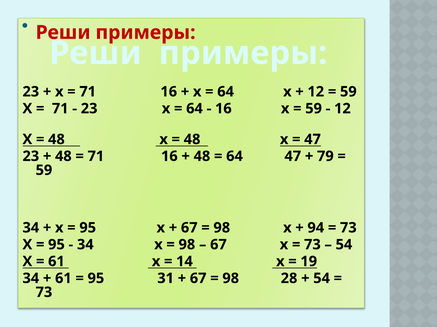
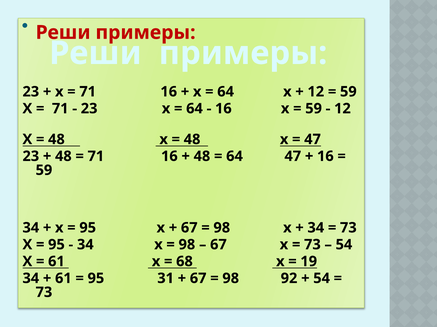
79: 79 -> 16 (325, 157)
94: 94 -> 34 (316, 228)
14: 14 -> 68 (184, 262)
28: 28 -> 92 (289, 279)
